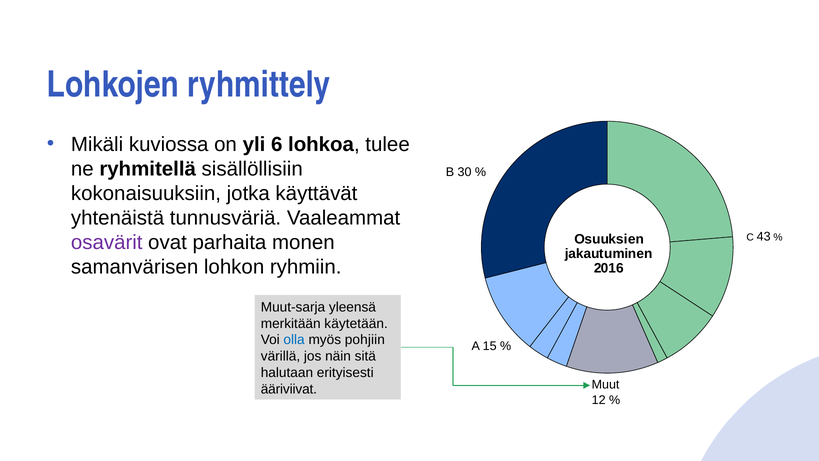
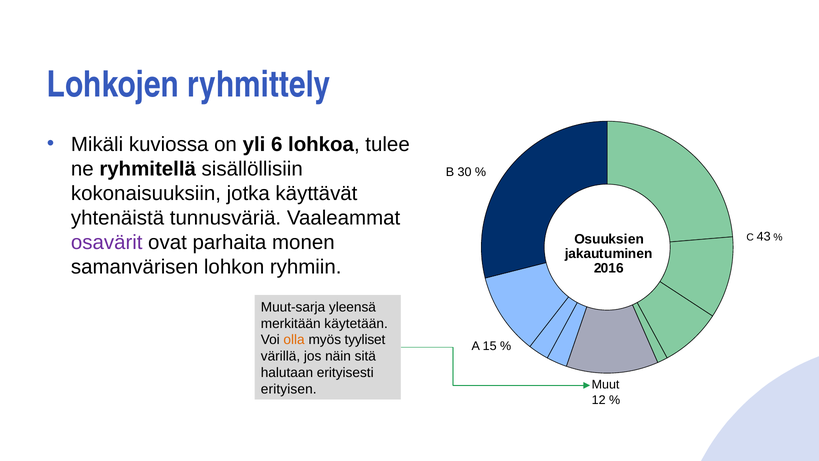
olla colour: blue -> orange (294, 340)
pohjiin: pohjiin -> tyyliset (365, 340)
ääriviivat: ääriviivat -> erityisen (289, 389)
